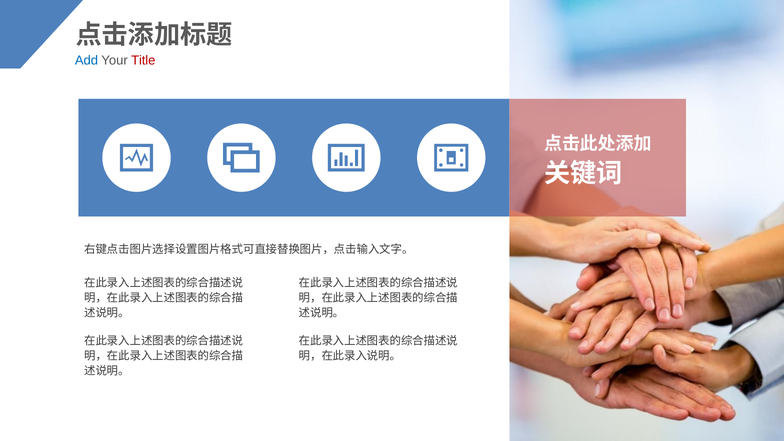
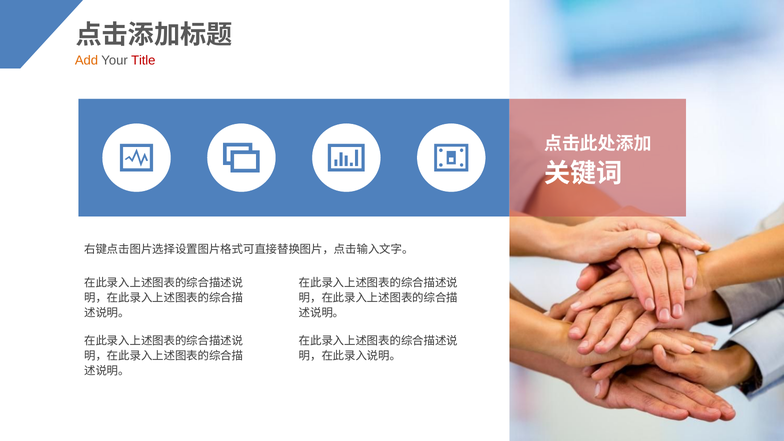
Add colour: blue -> orange (86, 61)
